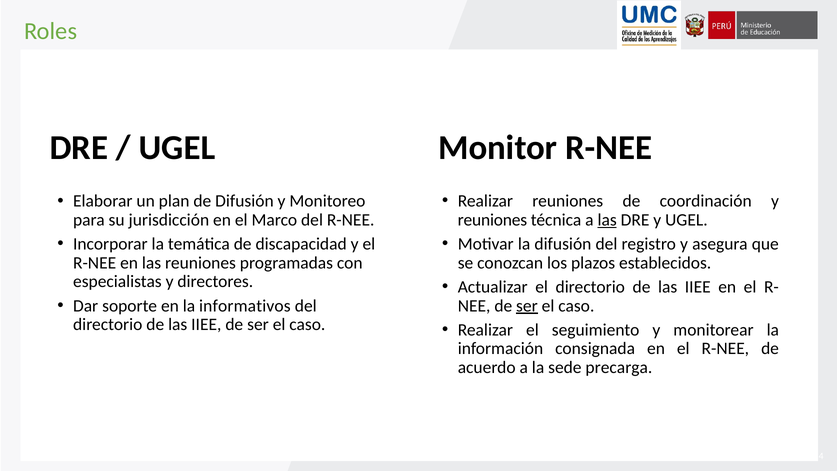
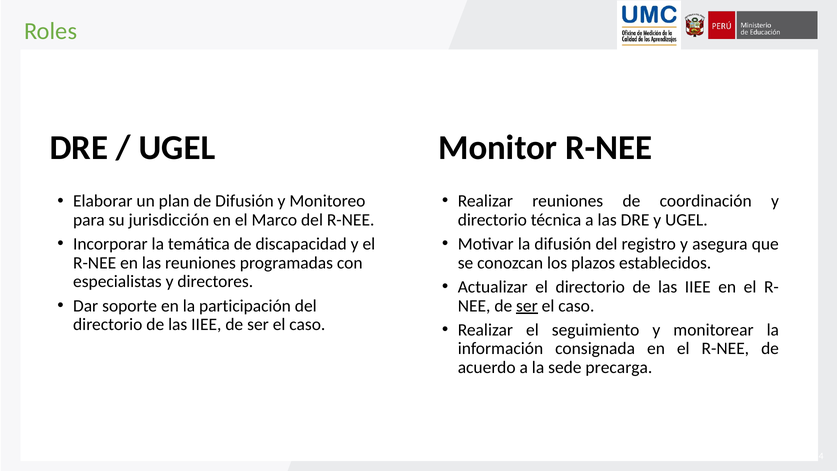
reuniones: reuniones -> directorio (492, 220)
las underline: present -> none (607, 220)
informativos: informativos -> participación (245, 306)
